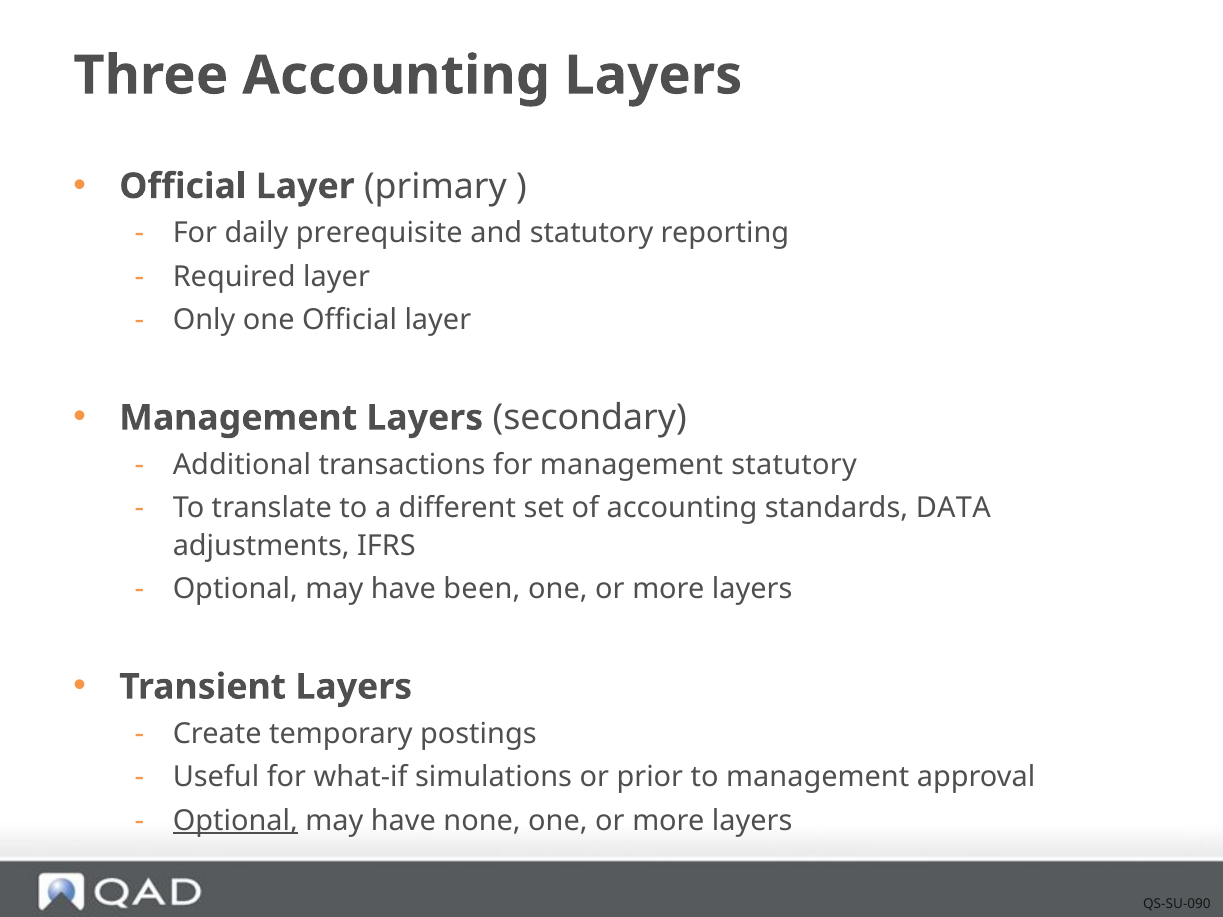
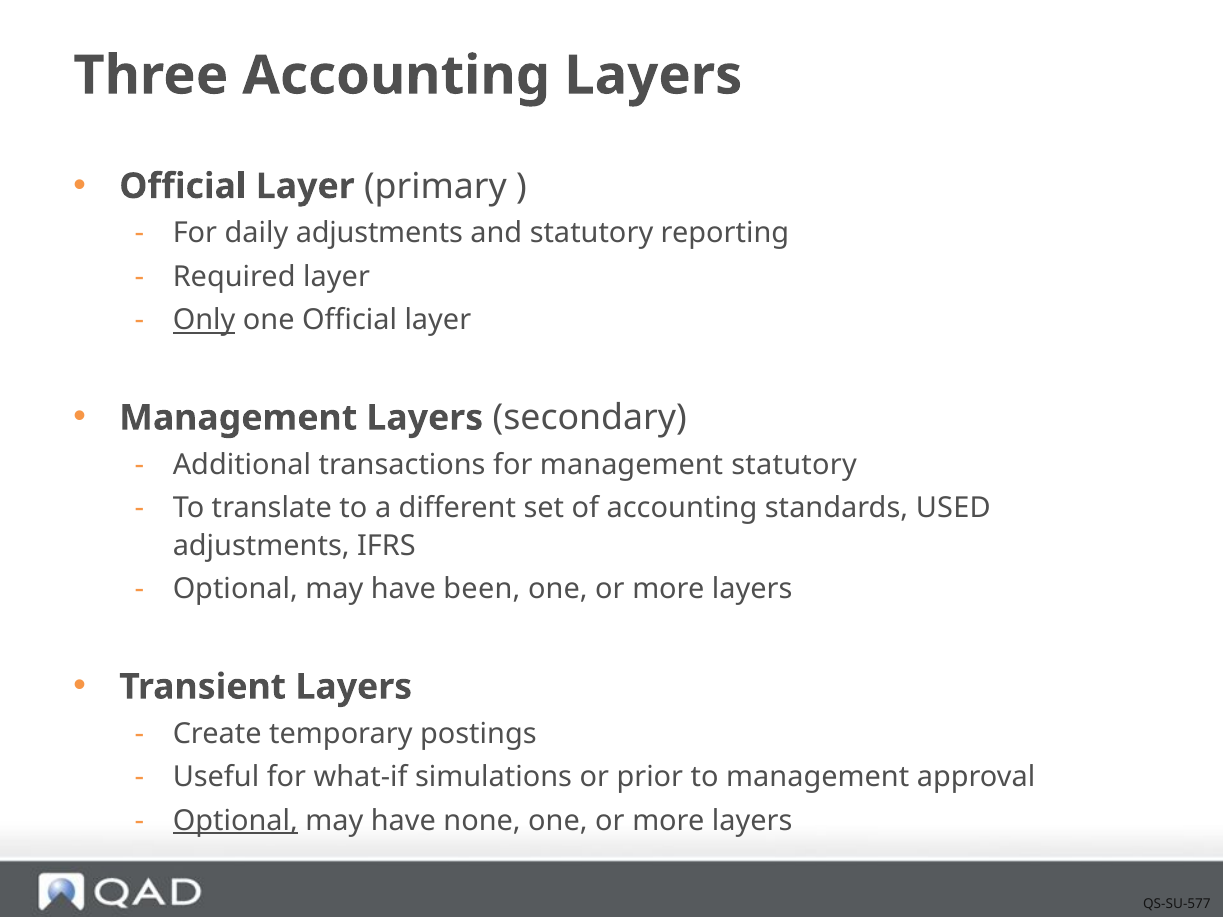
daily prerequisite: prerequisite -> adjustments (379, 233)
Only underline: none -> present (204, 320)
DATA: DATA -> USED (953, 509)
QS-SU-090: QS-SU-090 -> QS-SU-577 (1177, 904)
